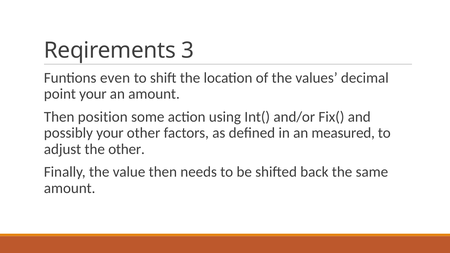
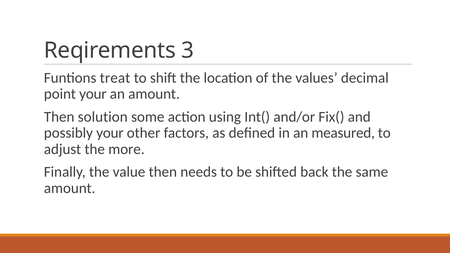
even: even -> treat (115, 78)
position: position -> solution (103, 117)
the other: other -> more (126, 149)
